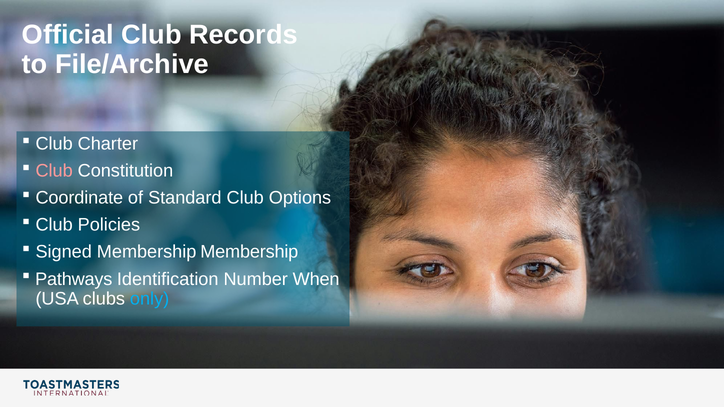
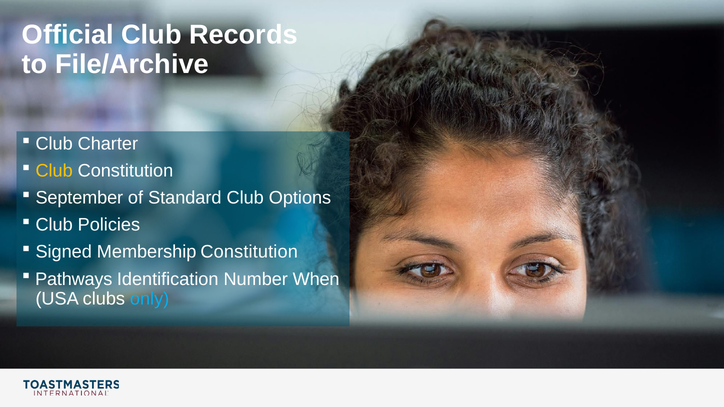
Club colour: pink -> yellow (54, 171)
Coordinate: Coordinate -> September (79, 198)
Membership Membership: Membership -> Constitution (249, 252)
